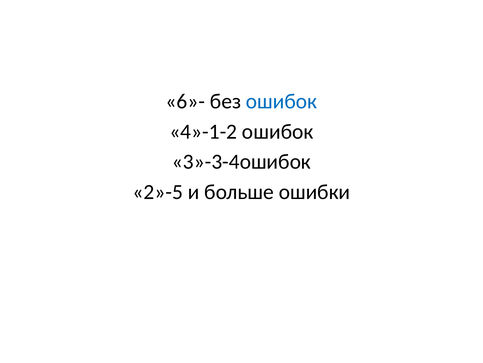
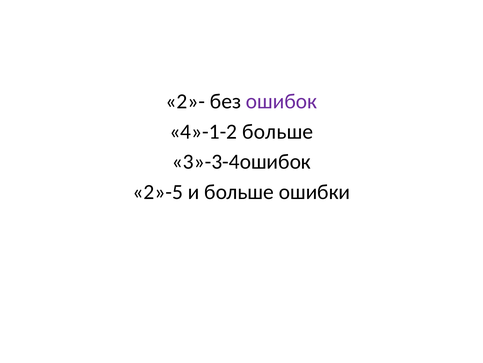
6»-: 6»- -> 2»- (185, 101)
ошибок colour: blue -> purple (282, 101)
4»-1-2 ошибок: ошибок -> больше (278, 131)
